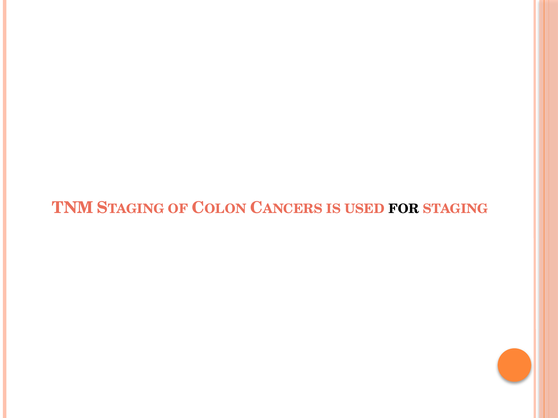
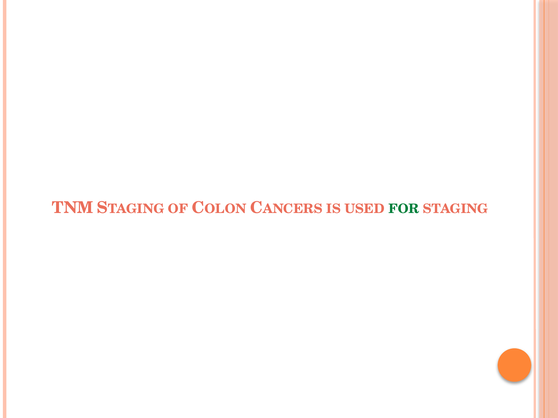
FOR colour: black -> green (404, 209)
